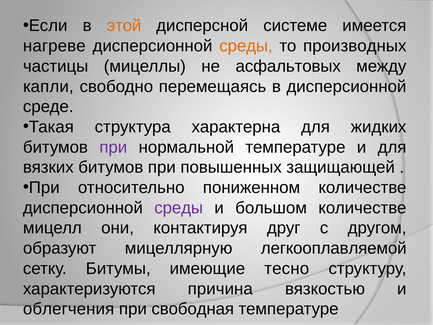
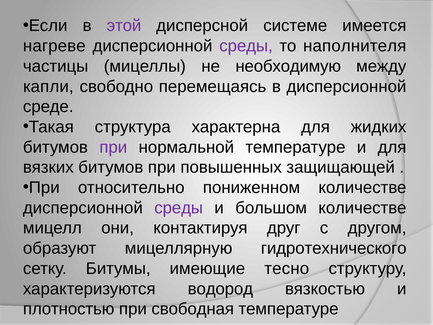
этой colour: orange -> purple (124, 26)
среды colour: orange -> purple (246, 46)
производных: производных -> наполнителя (355, 46)
асфальтовых: асфальтовых -> необходимую (288, 66)
легкооплавляемой: легкооплавляемой -> гидротехнического (334, 248)
причина: причина -> водород (220, 289)
облегчения: облегчения -> плотностью (69, 309)
